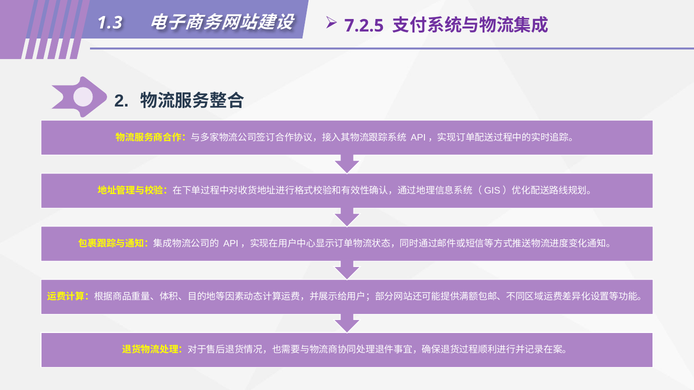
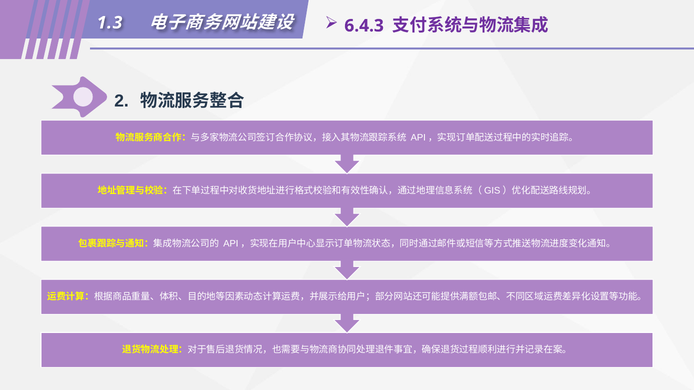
7.2.5: 7.2.5 -> 6.4.3 (364, 26)
